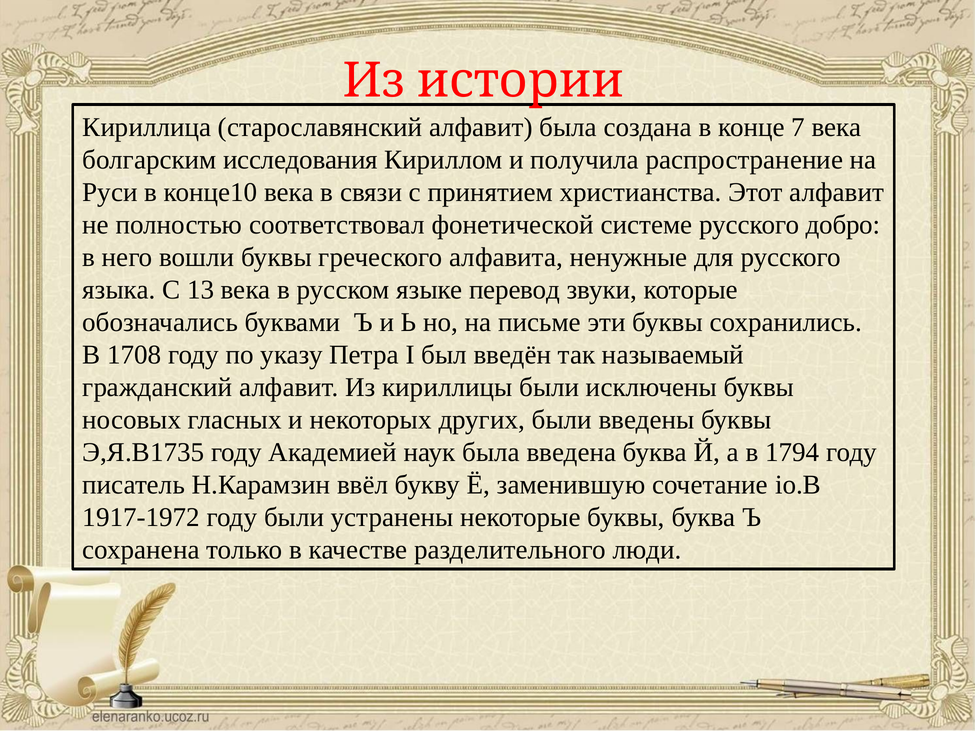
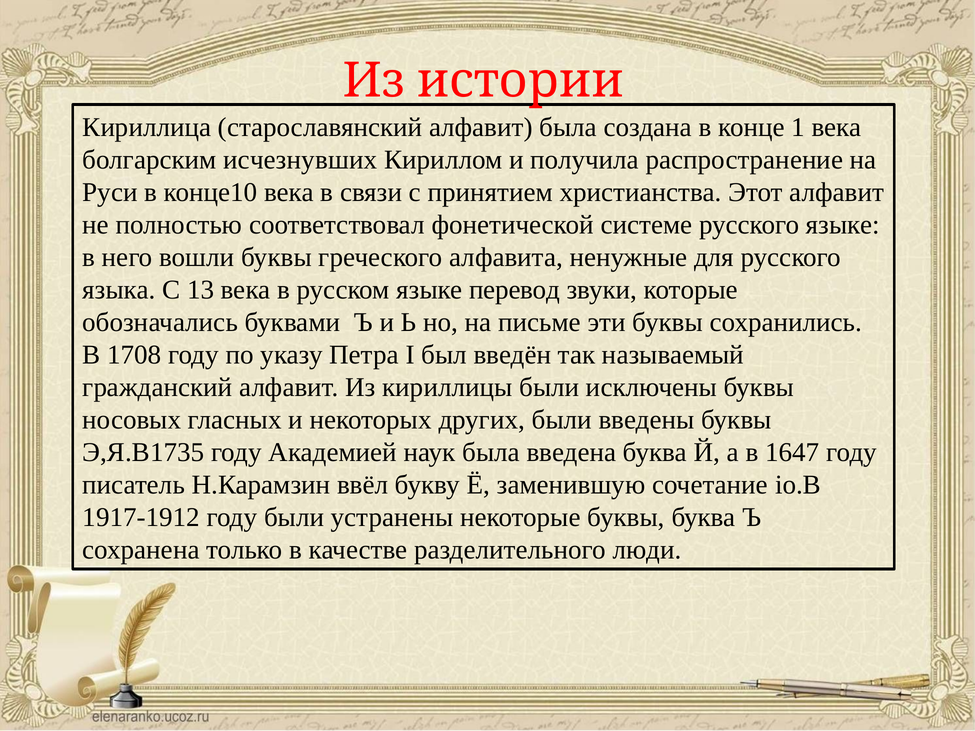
7: 7 -> 1 (798, 127)
исследования: исследования -> исчезнувших (300, 160)
русского добро: добро -> языке (843, 225)
1794: 1794 -> 1647 (792, 453)
1917-1972: 1917-1972 -> 1917-1912 (141, 518)
